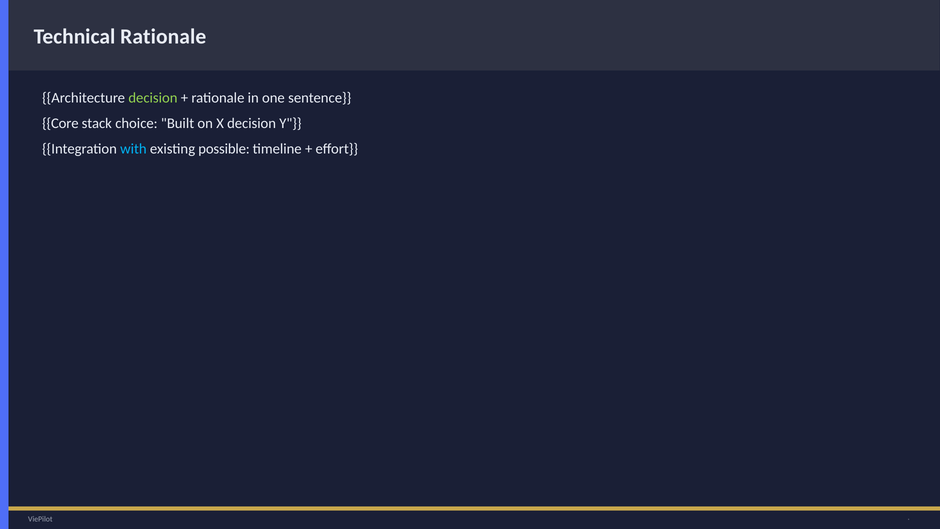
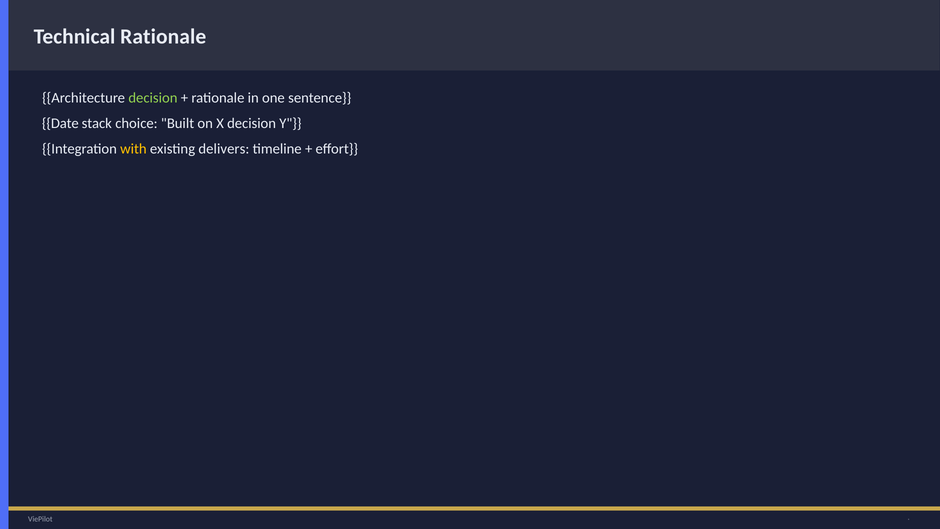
Core: Core -> Date (60, 123)
with colour: light blue -> yellow (133, 149)
possible: possible -> delivers (224, 149)
